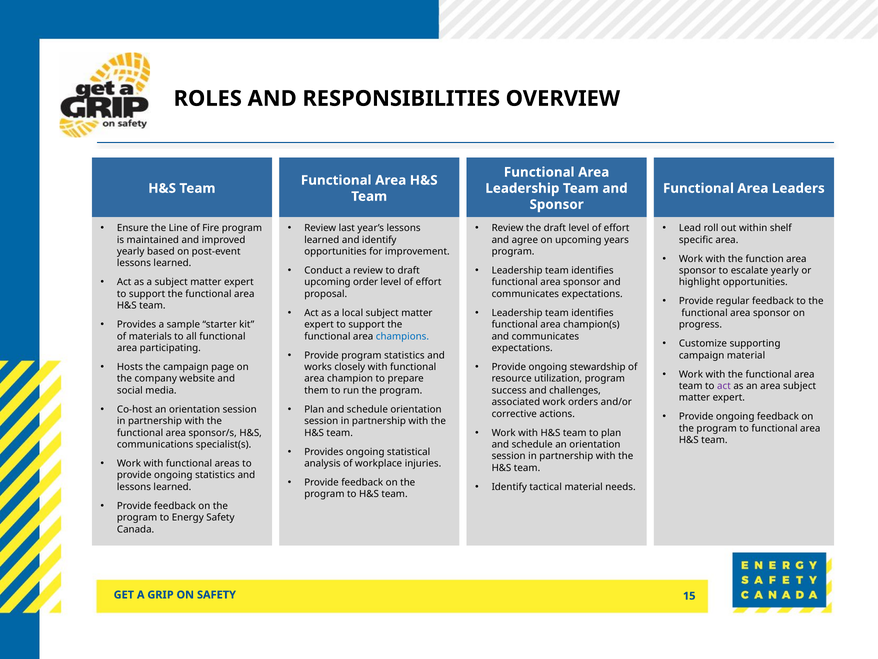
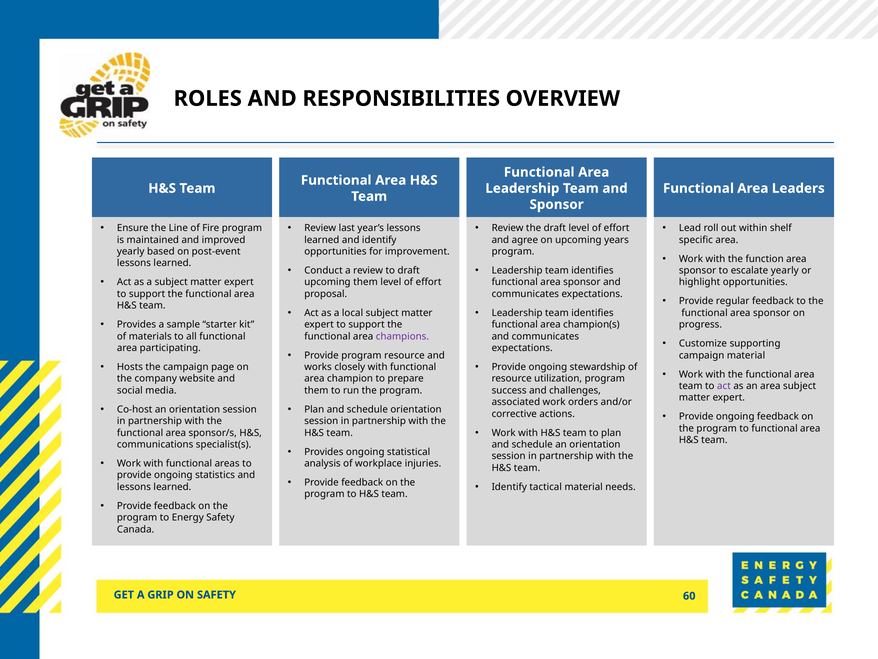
upcoming order: order -> them (366, 282)
champions colour: blue -> purple (402, 336)
program statistics: statistics -> resource (404, 355)
15: 15 -> 60 (689, 596)
